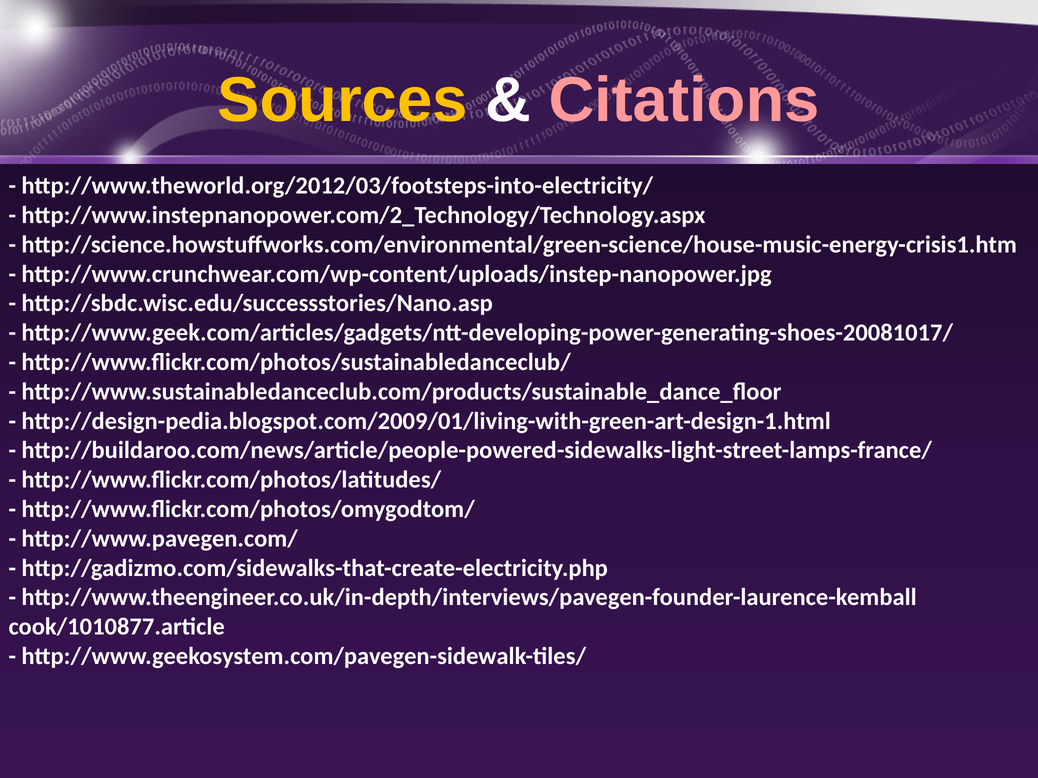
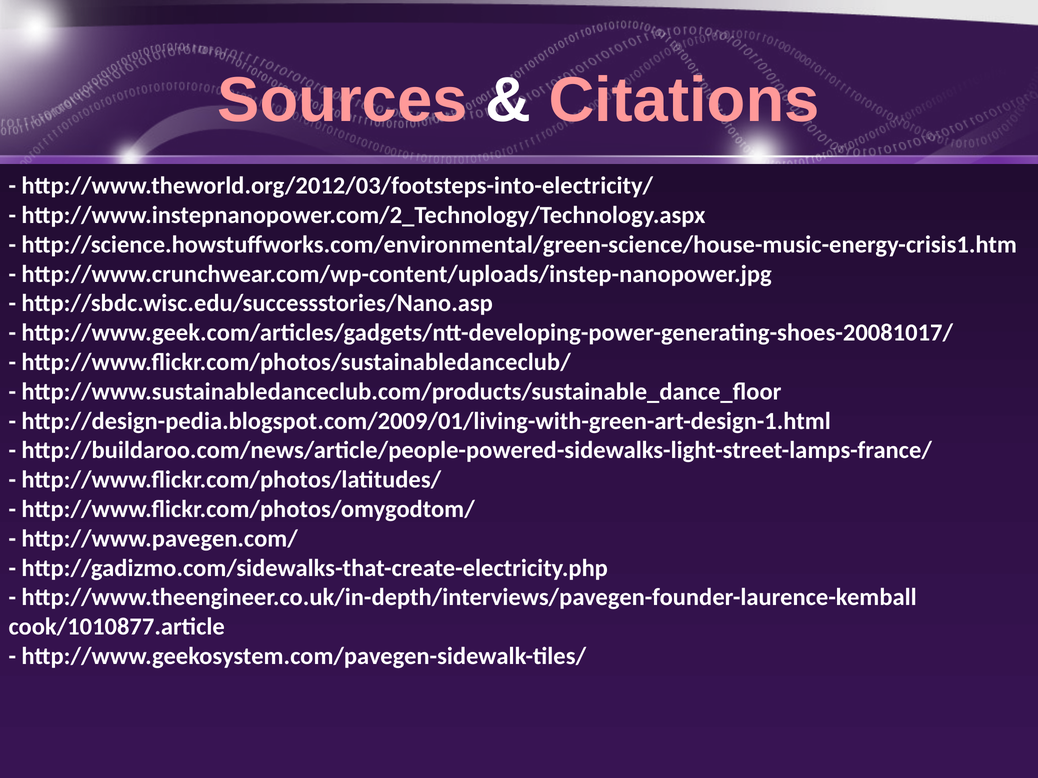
Sources colour: yellow -> pink (342, 100)
